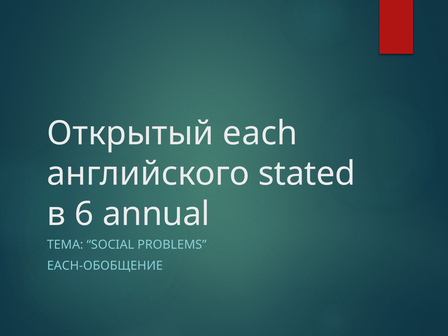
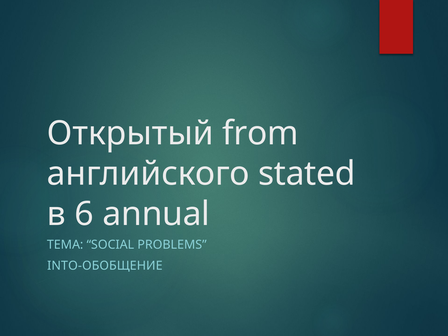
each: each -> from (260, 133)
EACH-ОБОБЩЕНИЕ: EACH-ОБОБЩЕНИЕ -> INTO-ОБОБЩЕНИЕ (105, 266)
